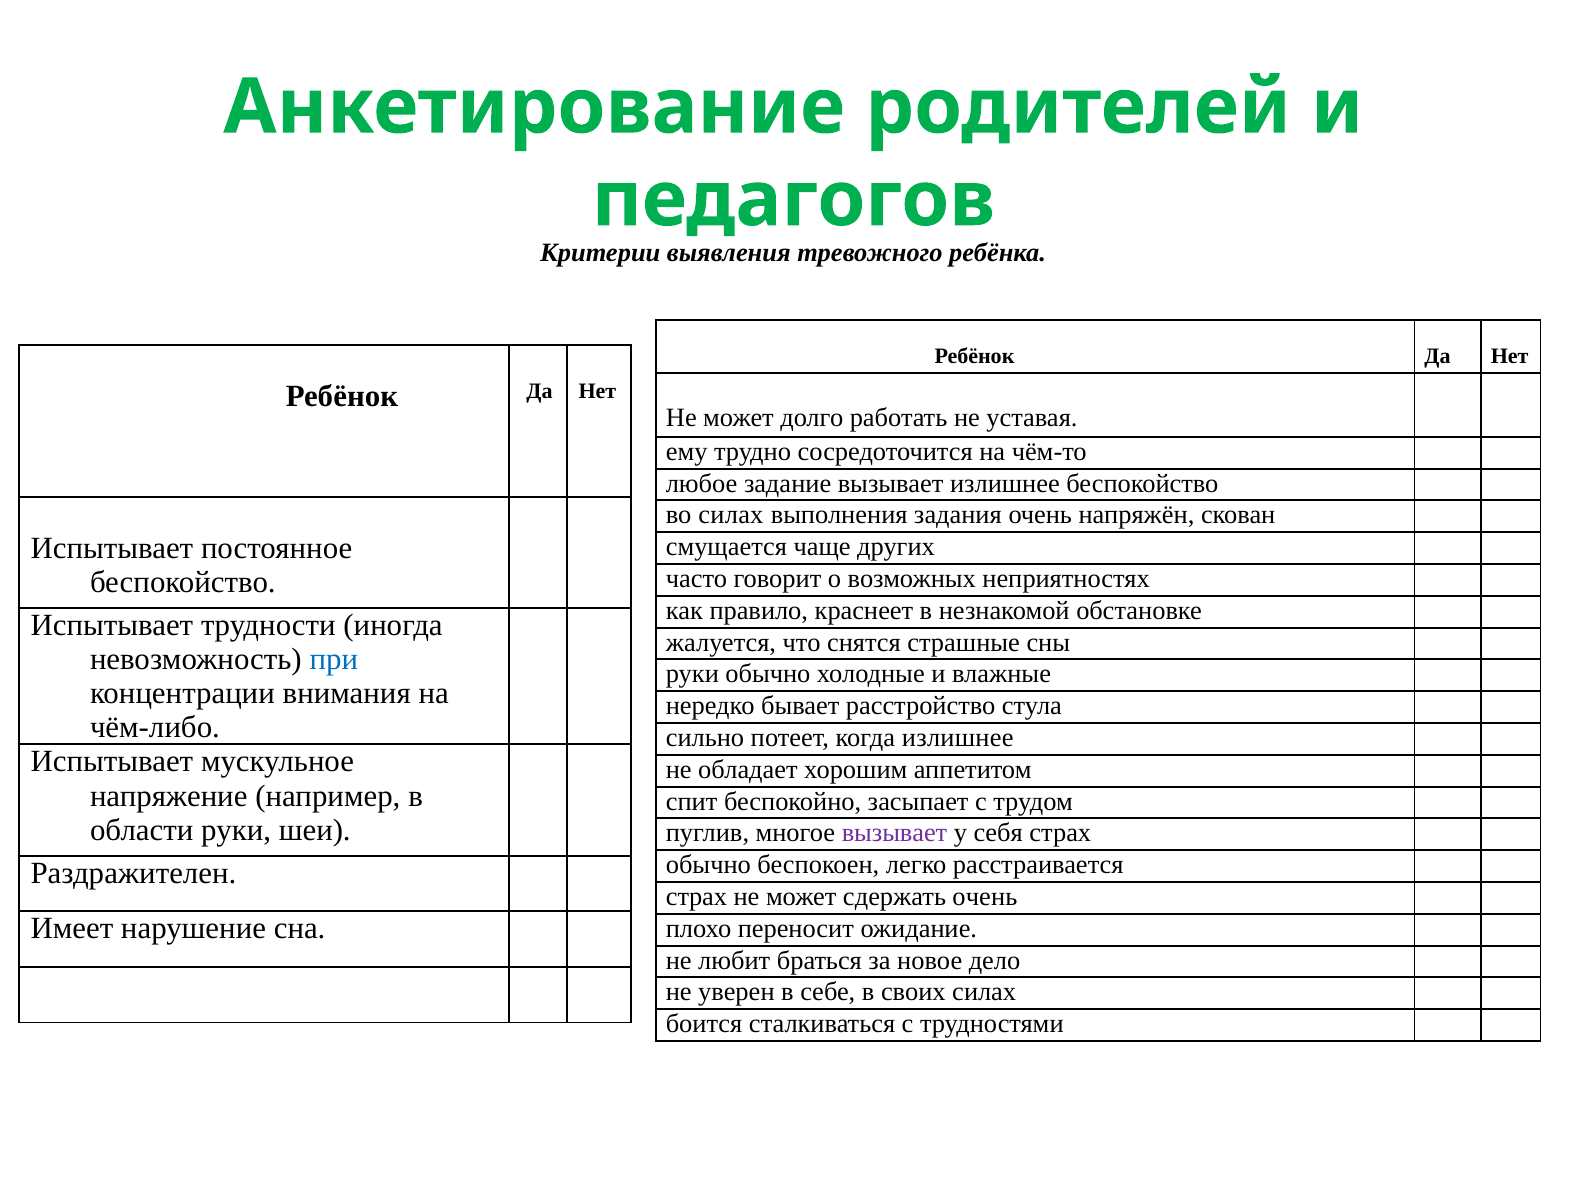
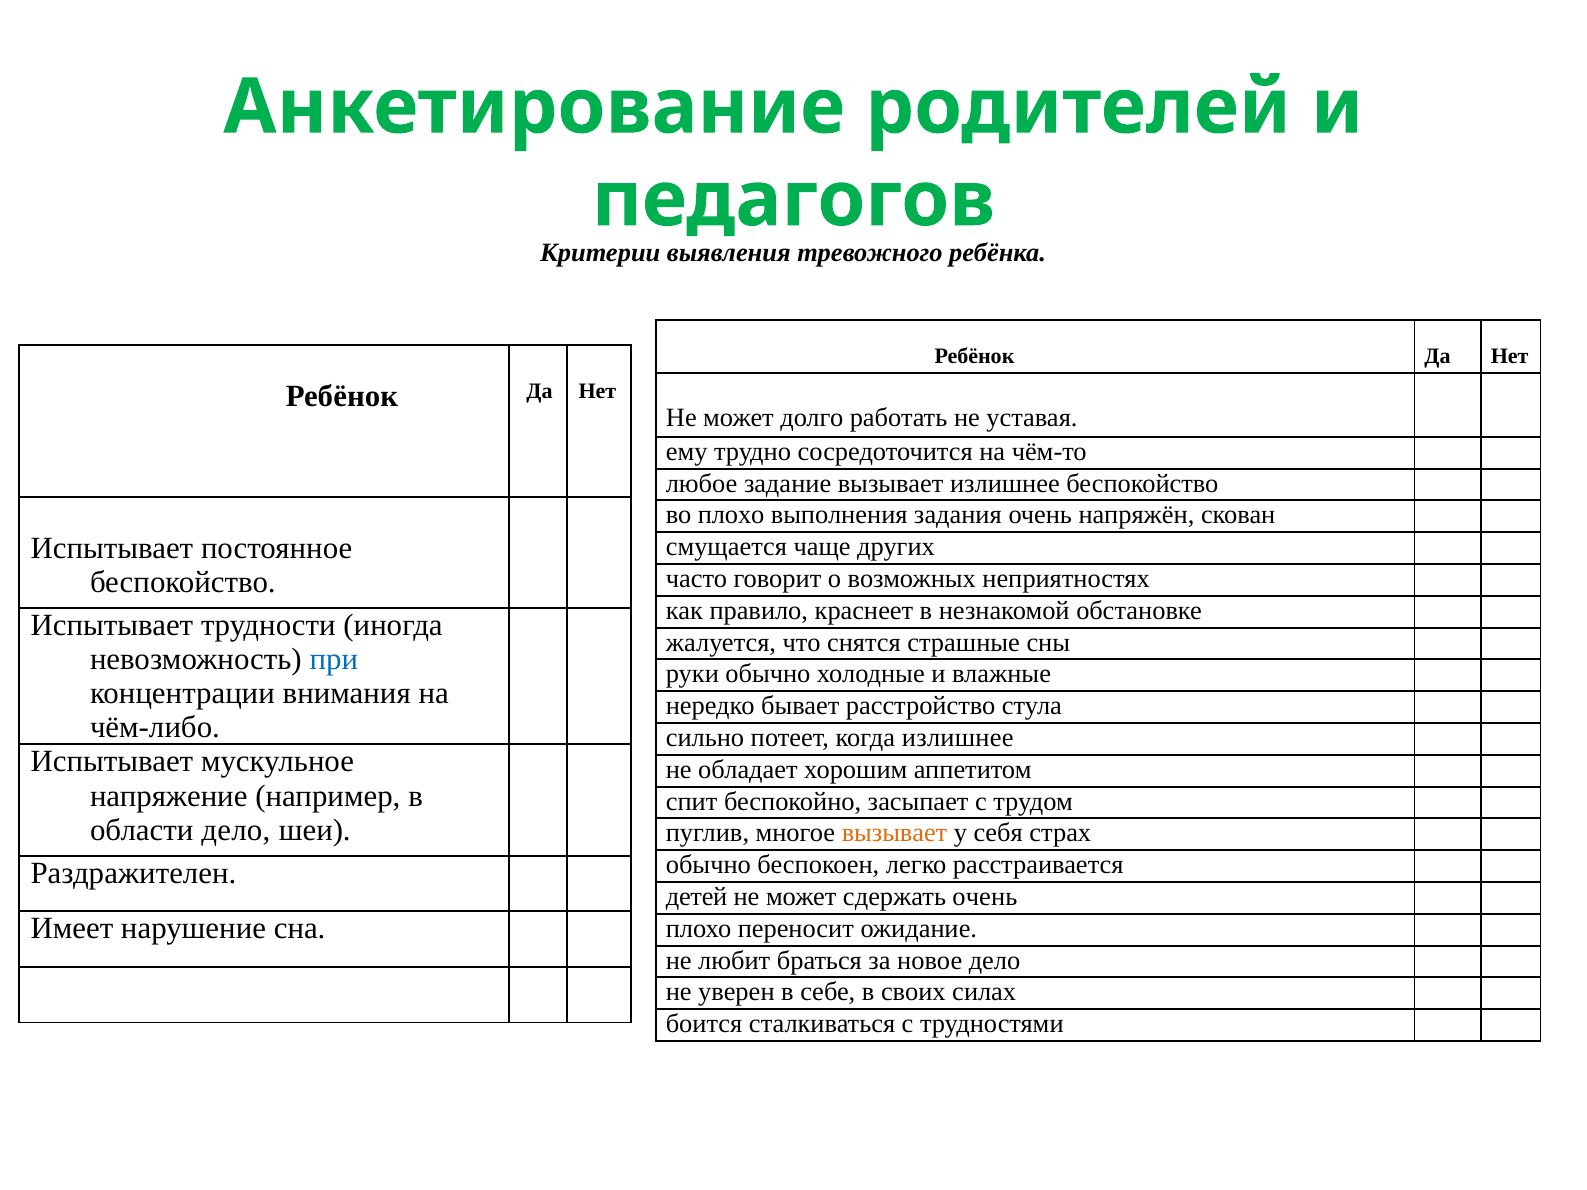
во силах: силах -> плохо (731, 515)
области руки: руки -> дело (236, 830)
вызывает colour: purple -> orange (895, 833)
страх: страх -> детей (697, 897)
